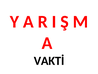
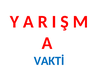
VAKTİ colour: black -> blue (49, 60)
